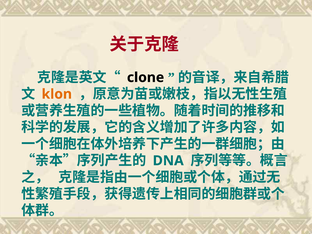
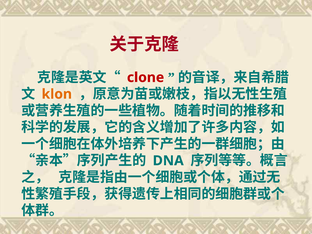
clone colour: black -> red (146, 77)
